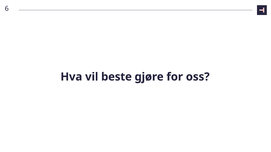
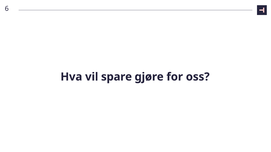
beste: beste -> spare (116, 77)
